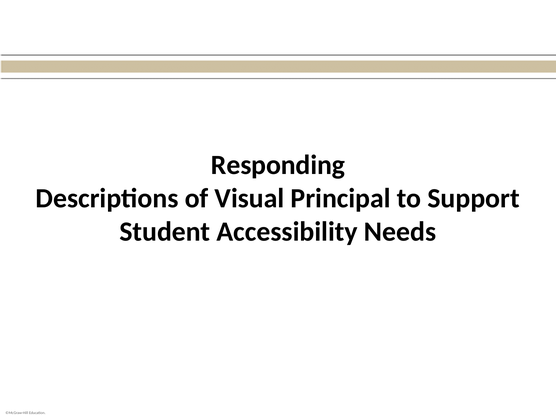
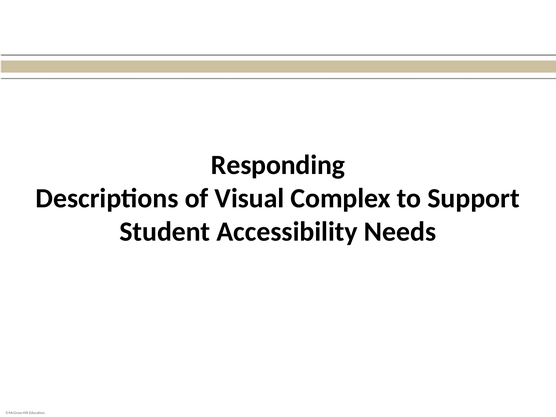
Principal: Principal -> Complex (341, 198)
